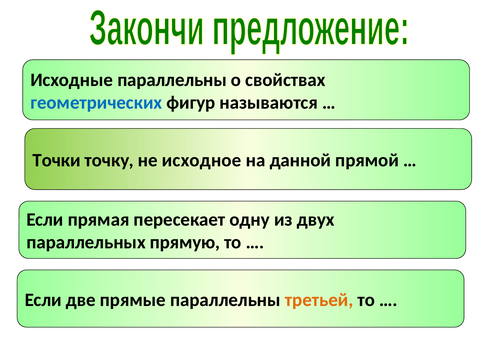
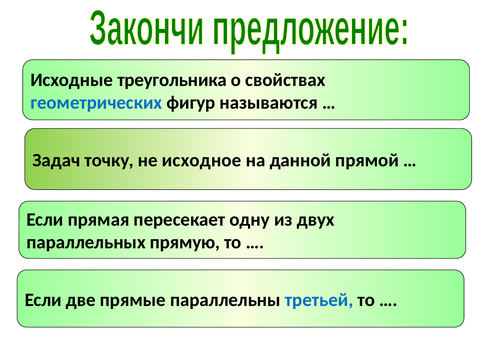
Исходные параллельны: параллельны -> треугольника (172, 80)
Точки: Точки -> Задач (56, 160)
третьей colour: orange -> blue (319, 300)
